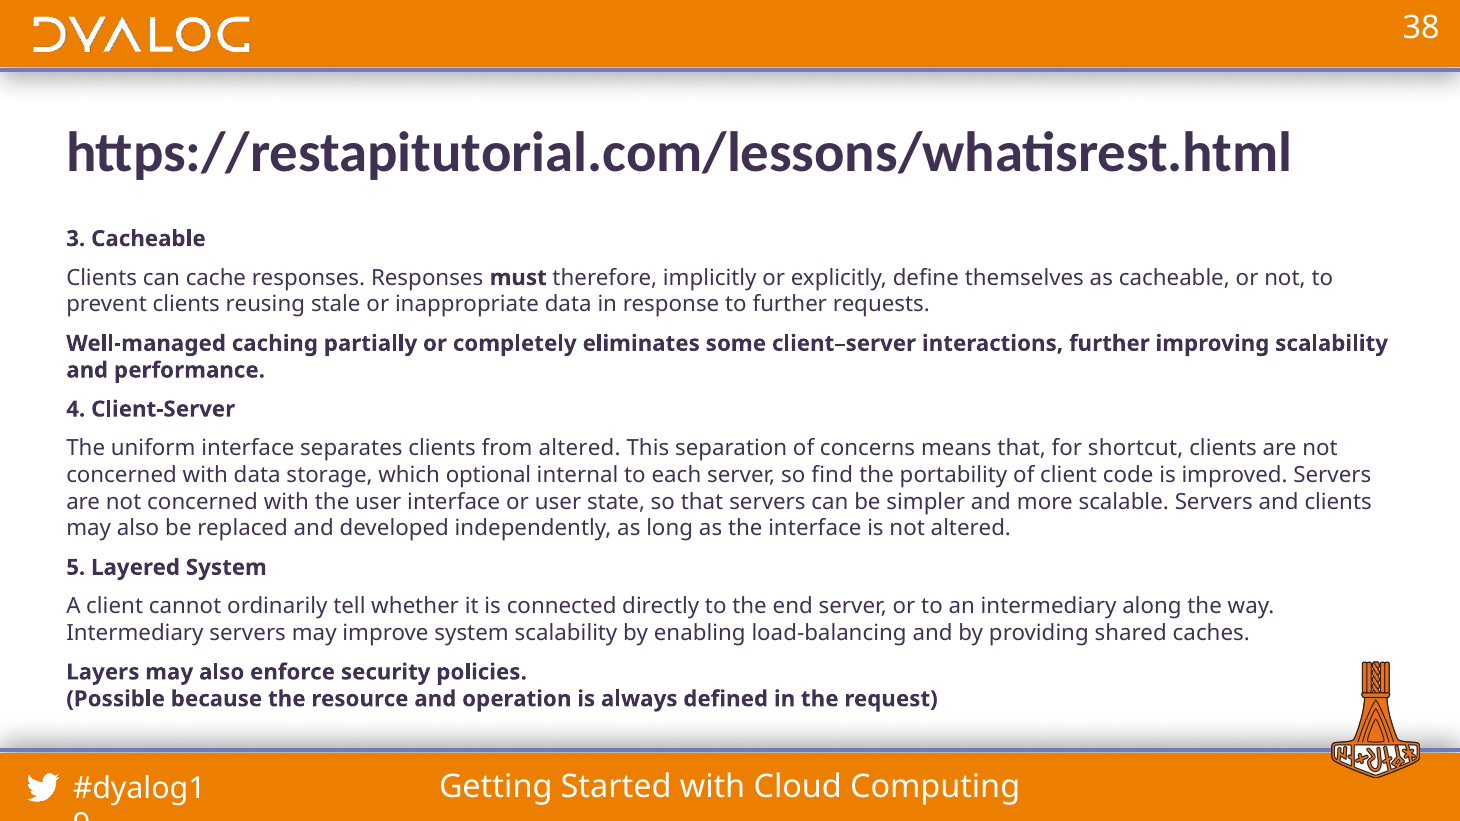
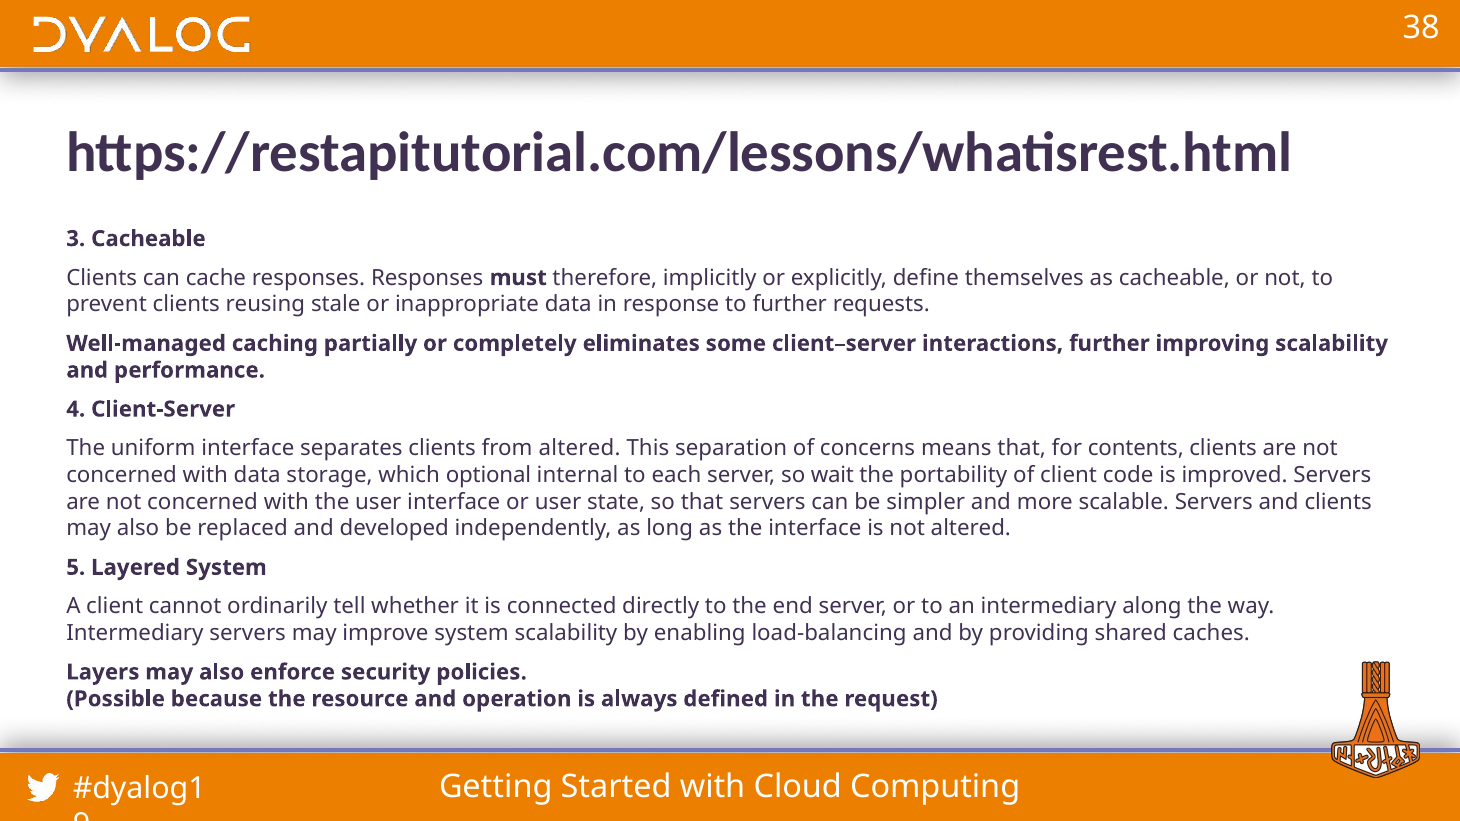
shortcut: shortcut -> contents (1136, 448)
find: find -> wait (832, 475)
